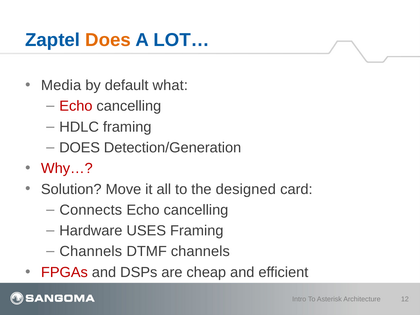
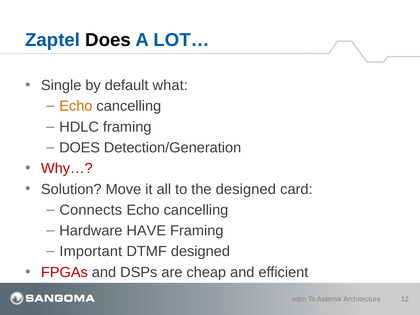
Does colour: orange -> black (108, 40)
Media: Media -> Single (61, 85)
Echo colour: red -> orange (76, 106)
USES: USES -> HAVE (146, 231)
Channels: Channels -> Important (91, 252)
DTMF channels: channels -> designed (200, 252)
